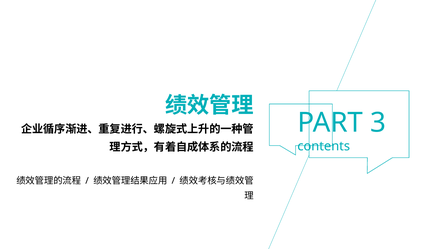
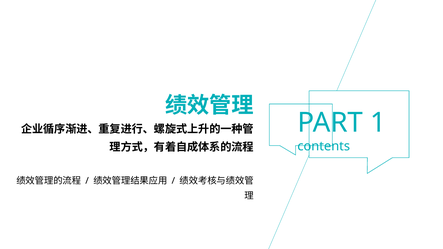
3: 3 -> 1 (378, 123)
